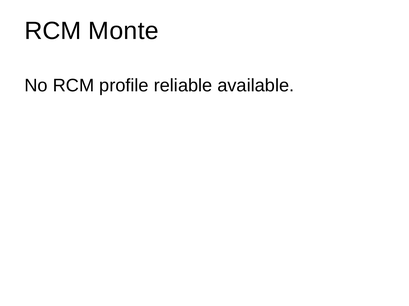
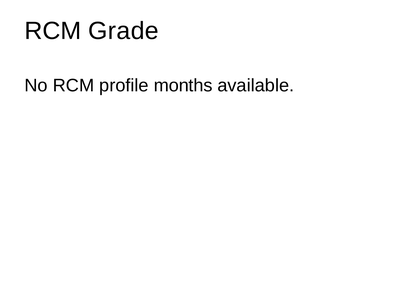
Monte: Monte -> Grade (124, 31)
reliable: reliable -> months (183, 86)
